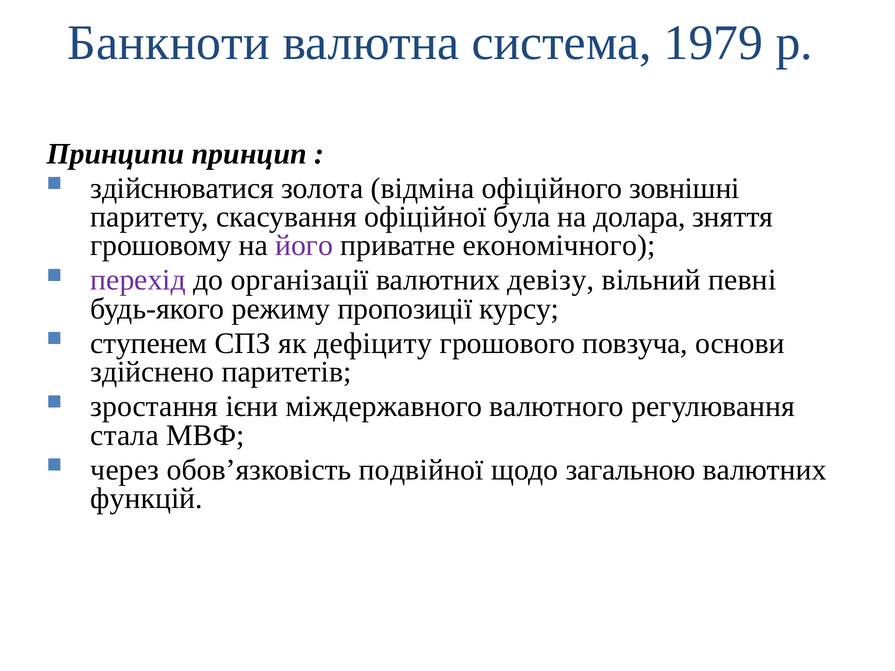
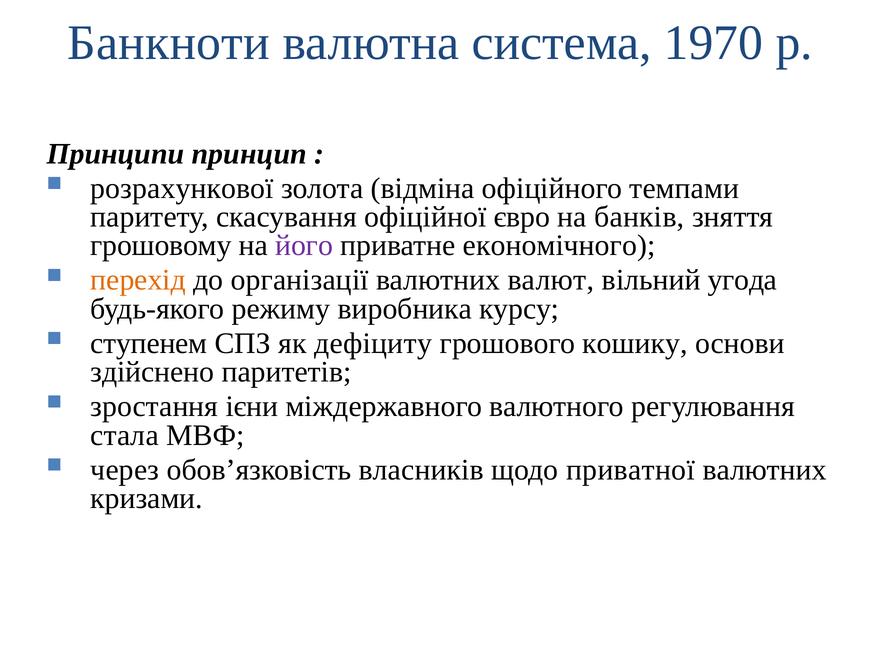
1979: 1979 -> 1970 (713, 43)
здійснюватися: здійснюватися -> розрахункової (182, 188)
зовнішні: зовнішні -> темпами (684, 188)
була: була -> євро (522, 217)
долара: долара -> банків (639, 217)
перехід colour: purple -> orange (138, 280)
девізу: девізу -> валют (551, 280)
певні: певні -> угода (742, 280)
пропозиції: пропозиції -> виробника (405, 309)
повзуча: повзуча -> кошику (635, 343)
подвійної: подвійної -> власників (421, 470)
загальною: загальною -> приватної (630, 470)
функцій: функцій -> кризами (147, 499)
